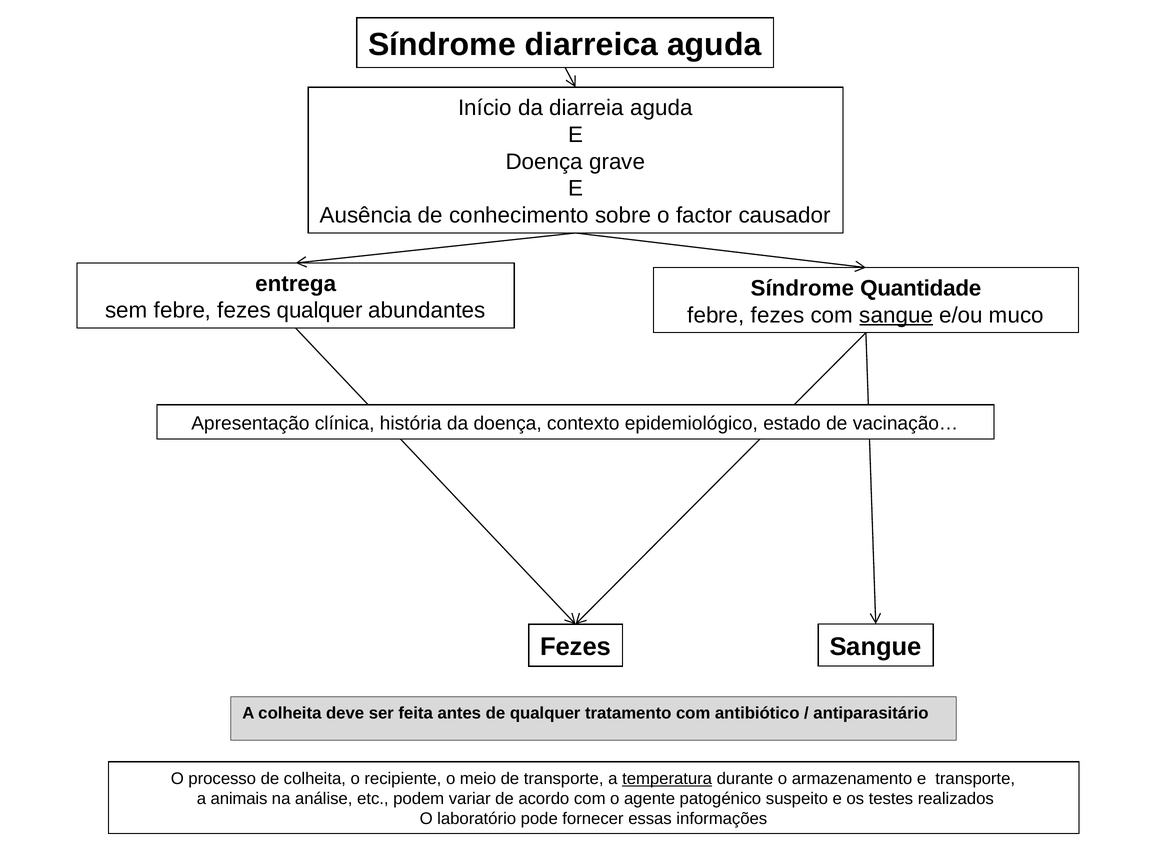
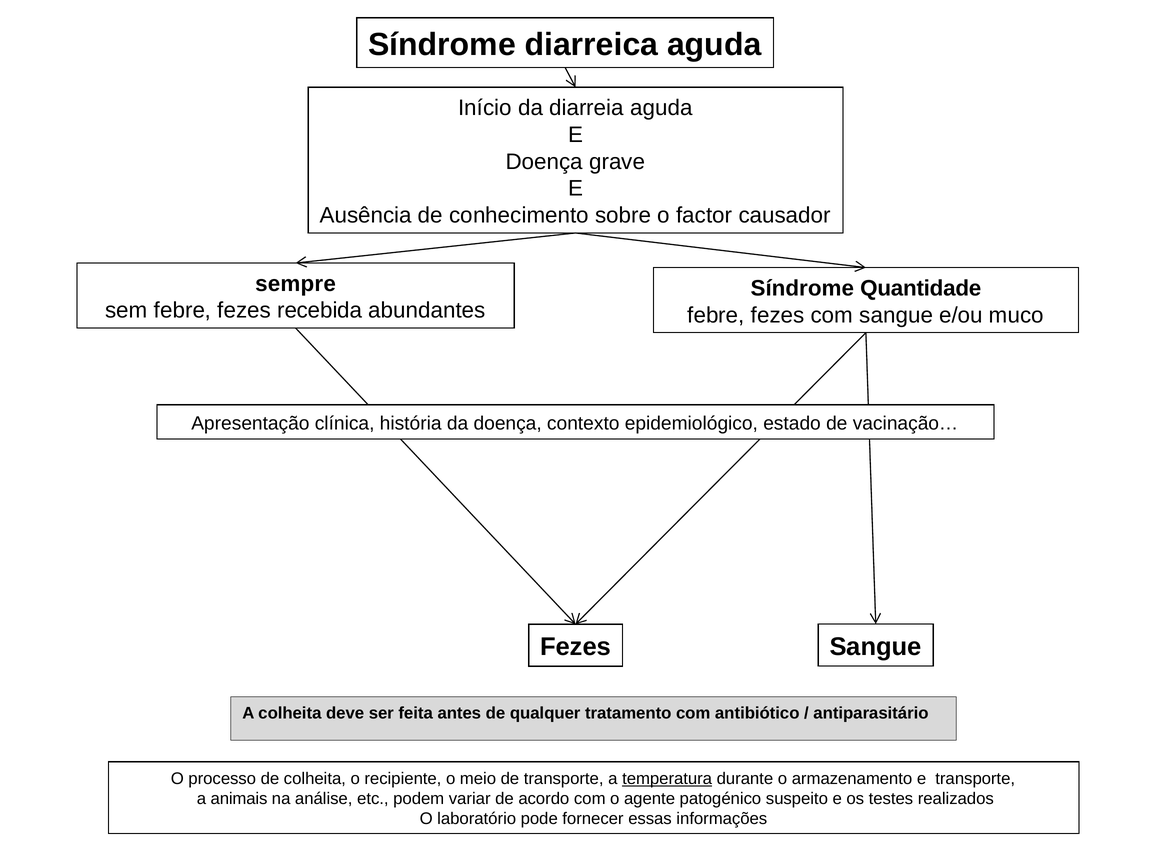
entrega: entrega -> sempre (296, 284)
fezes qualquer: qualquer -> recebida (320, 311)
sangue underline: present -> none (896, 315)
